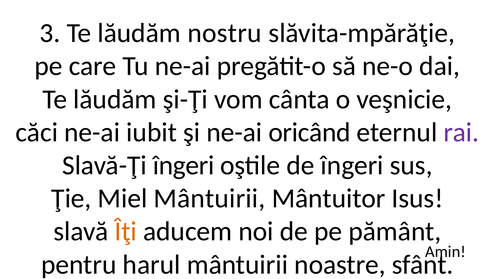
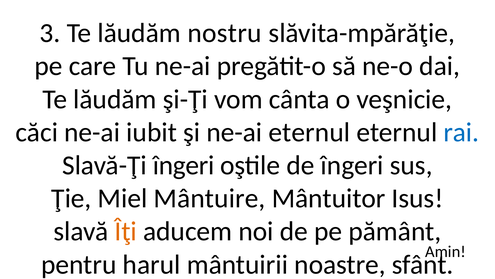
ne-ai oricând: oricând -> eternul (309, 132)
rai colour: purple -> blue (461, 132)
Miel Mântuirii: Mântuirii -> Mântuire (209, 198)
